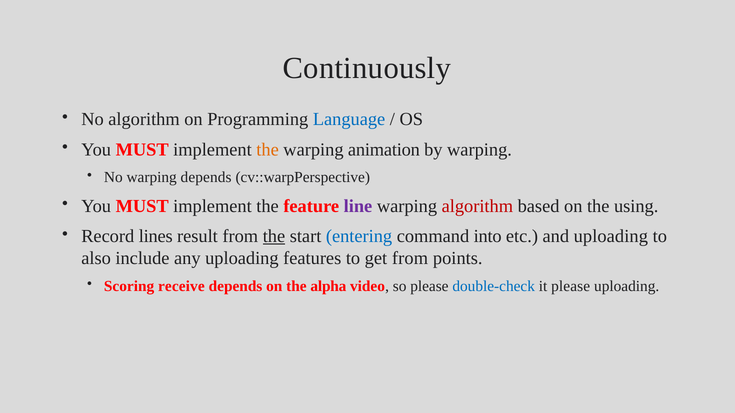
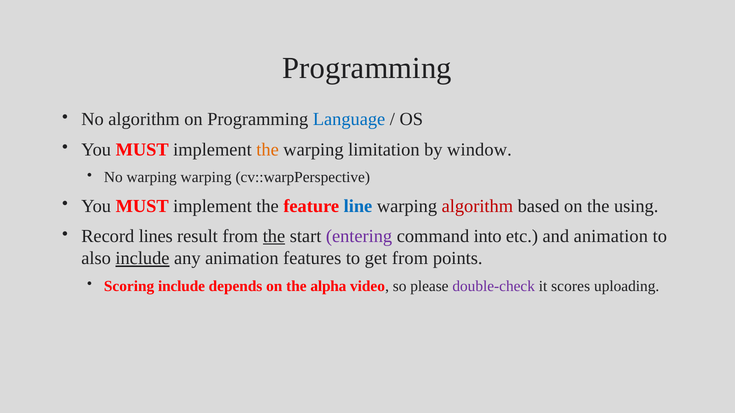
Continuously: Continuously -> Programming (367, 68)
animation: animation -> limitation (384, 150)
by warping: warping -> window (479, 150)
warping depends: depends -> warping (206, 178)
line colour: purple -> blue (358, 206)
entering colour: blue -> purple (359, 237)
and uploading: uploading -> animation (611, 237)
include underline: none -> present (142, 259)
any uploading: uploading -> animation (242, 259)
Scoring receive: receive -> include (182, 286)
double-check colour: blue -> purple (494, 286)
it please: please -> scores (571, 286)
